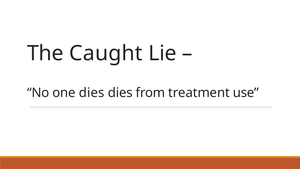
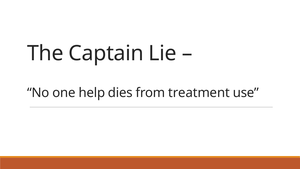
Caught: Caught -> Captain (106, 53)
one dies: dies -> help (92, 93)
